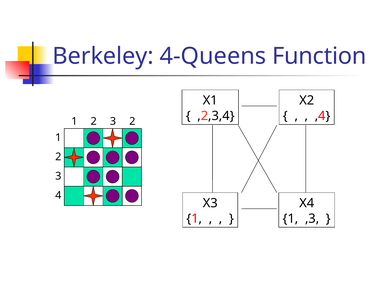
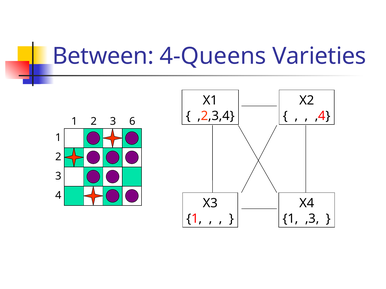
Berkeley: Berkeley -> Between (103, 56)
Function: Function -> Varieties (319, 56)
2 2: 2 -> 6 (132, 122)
